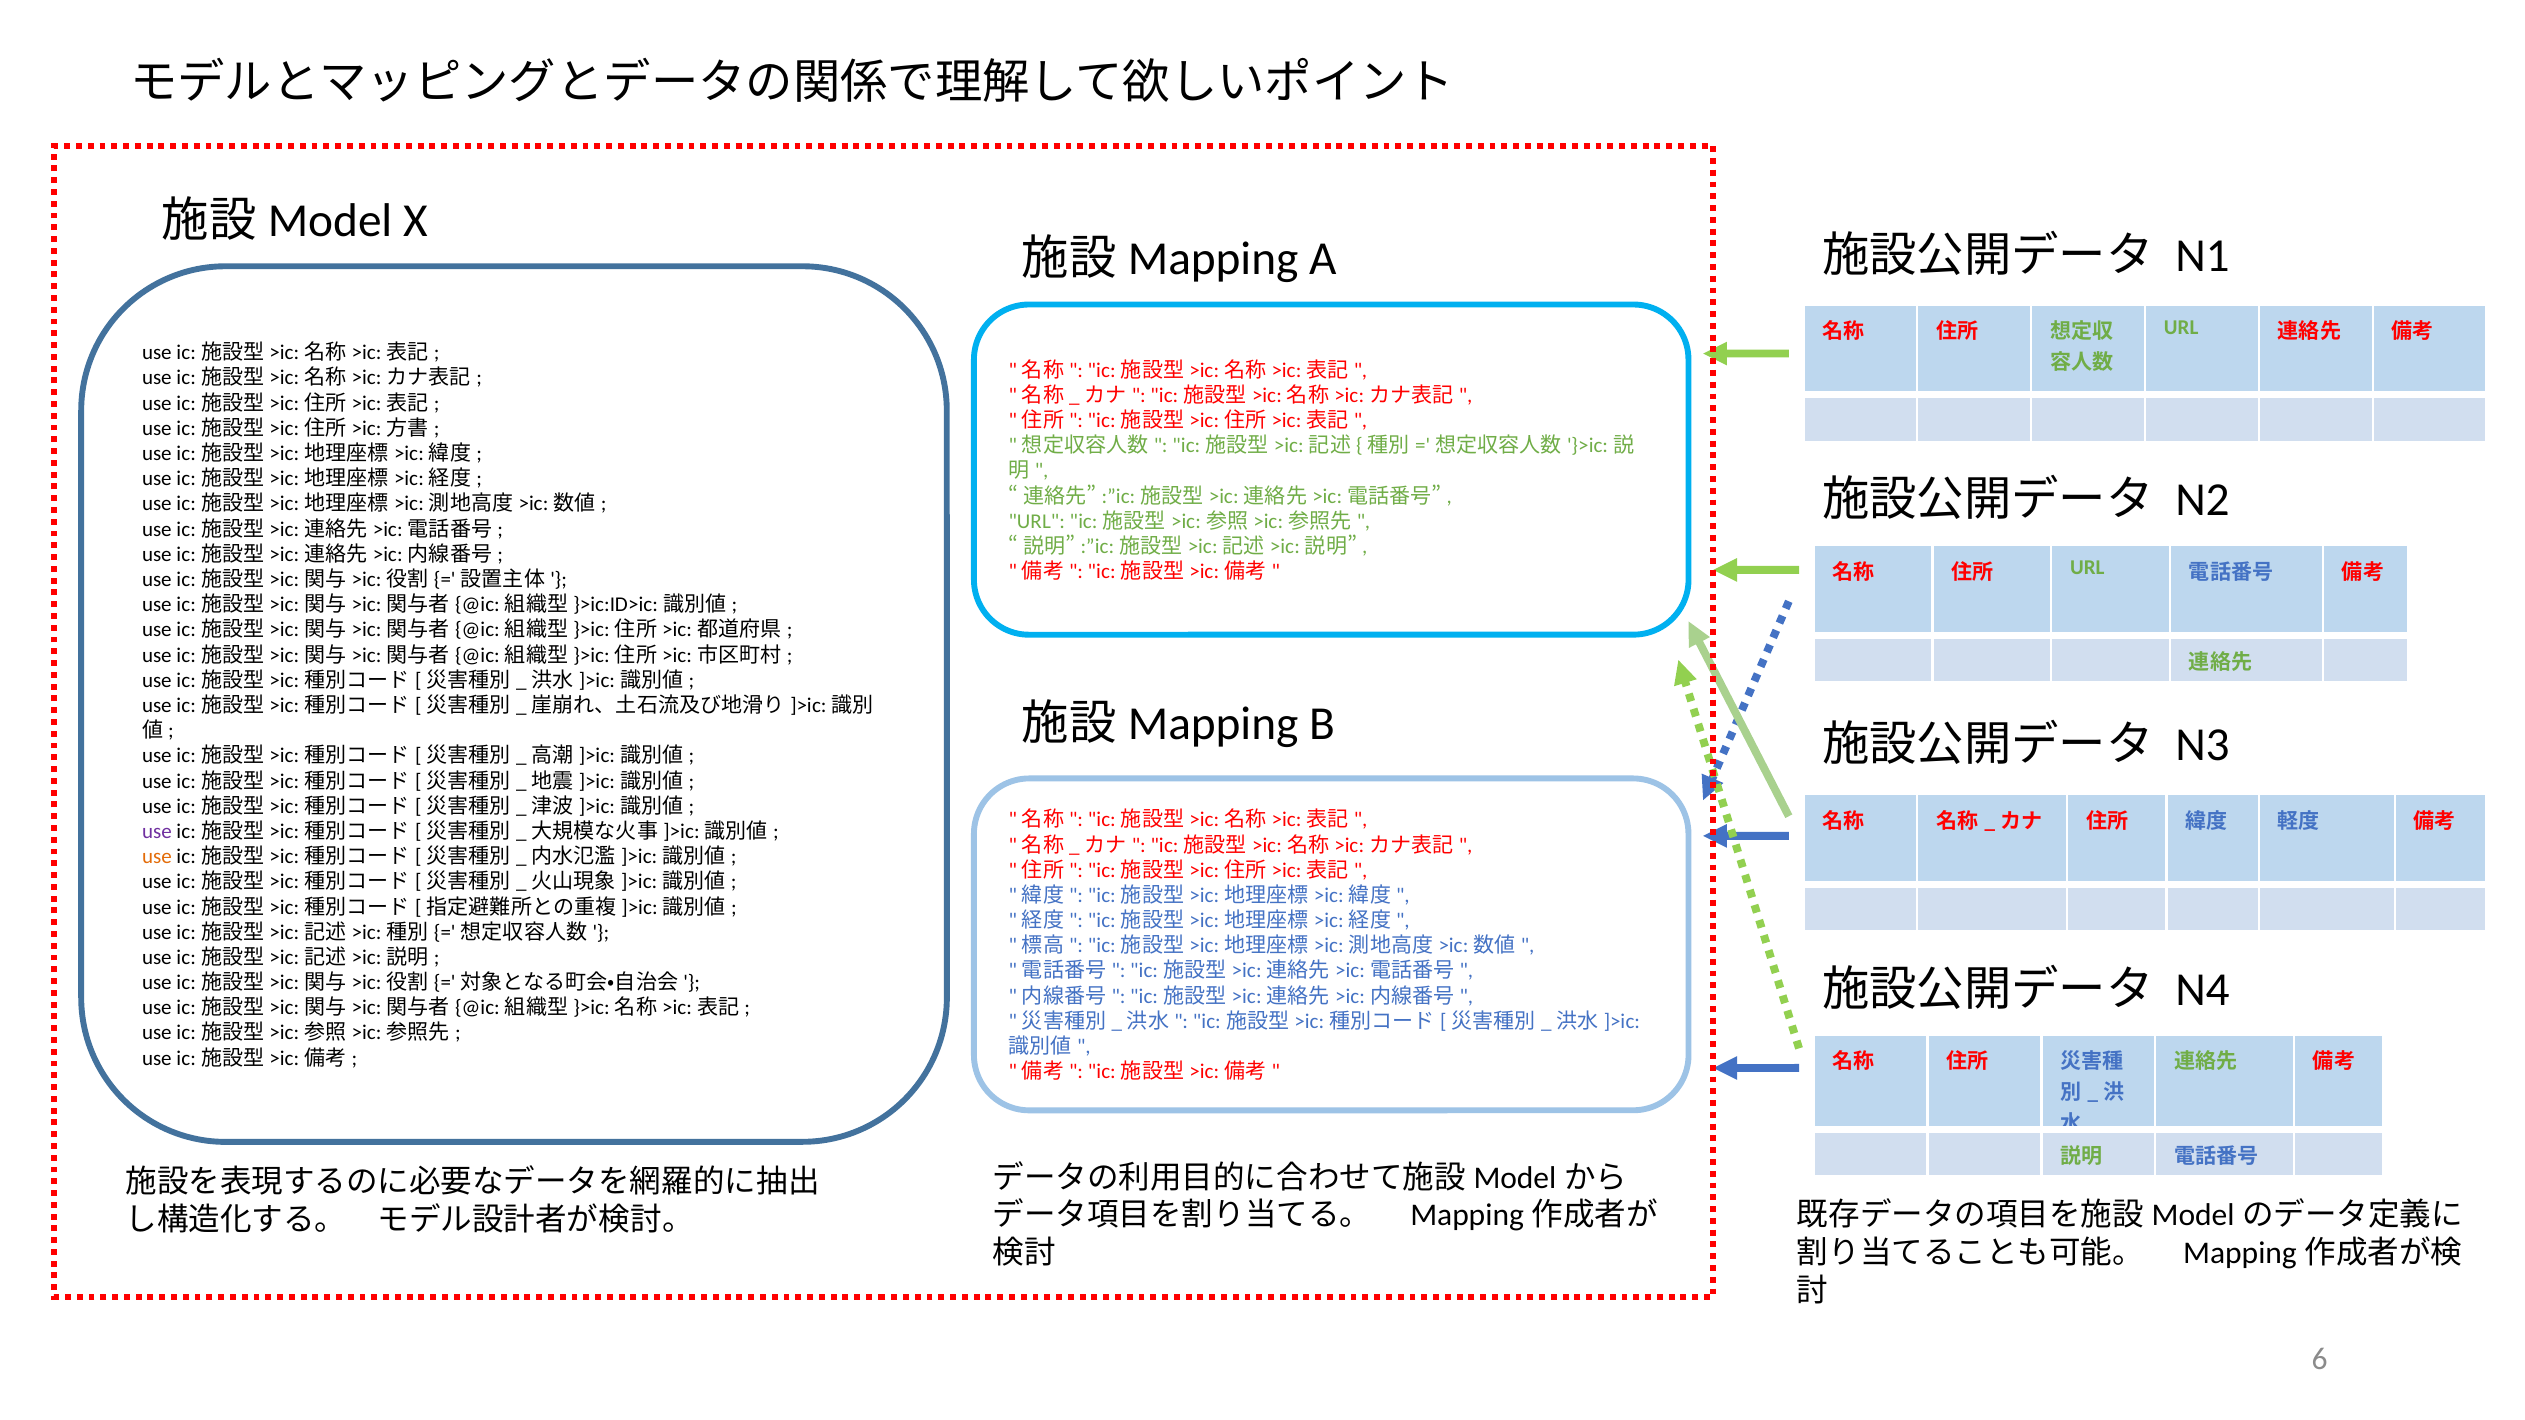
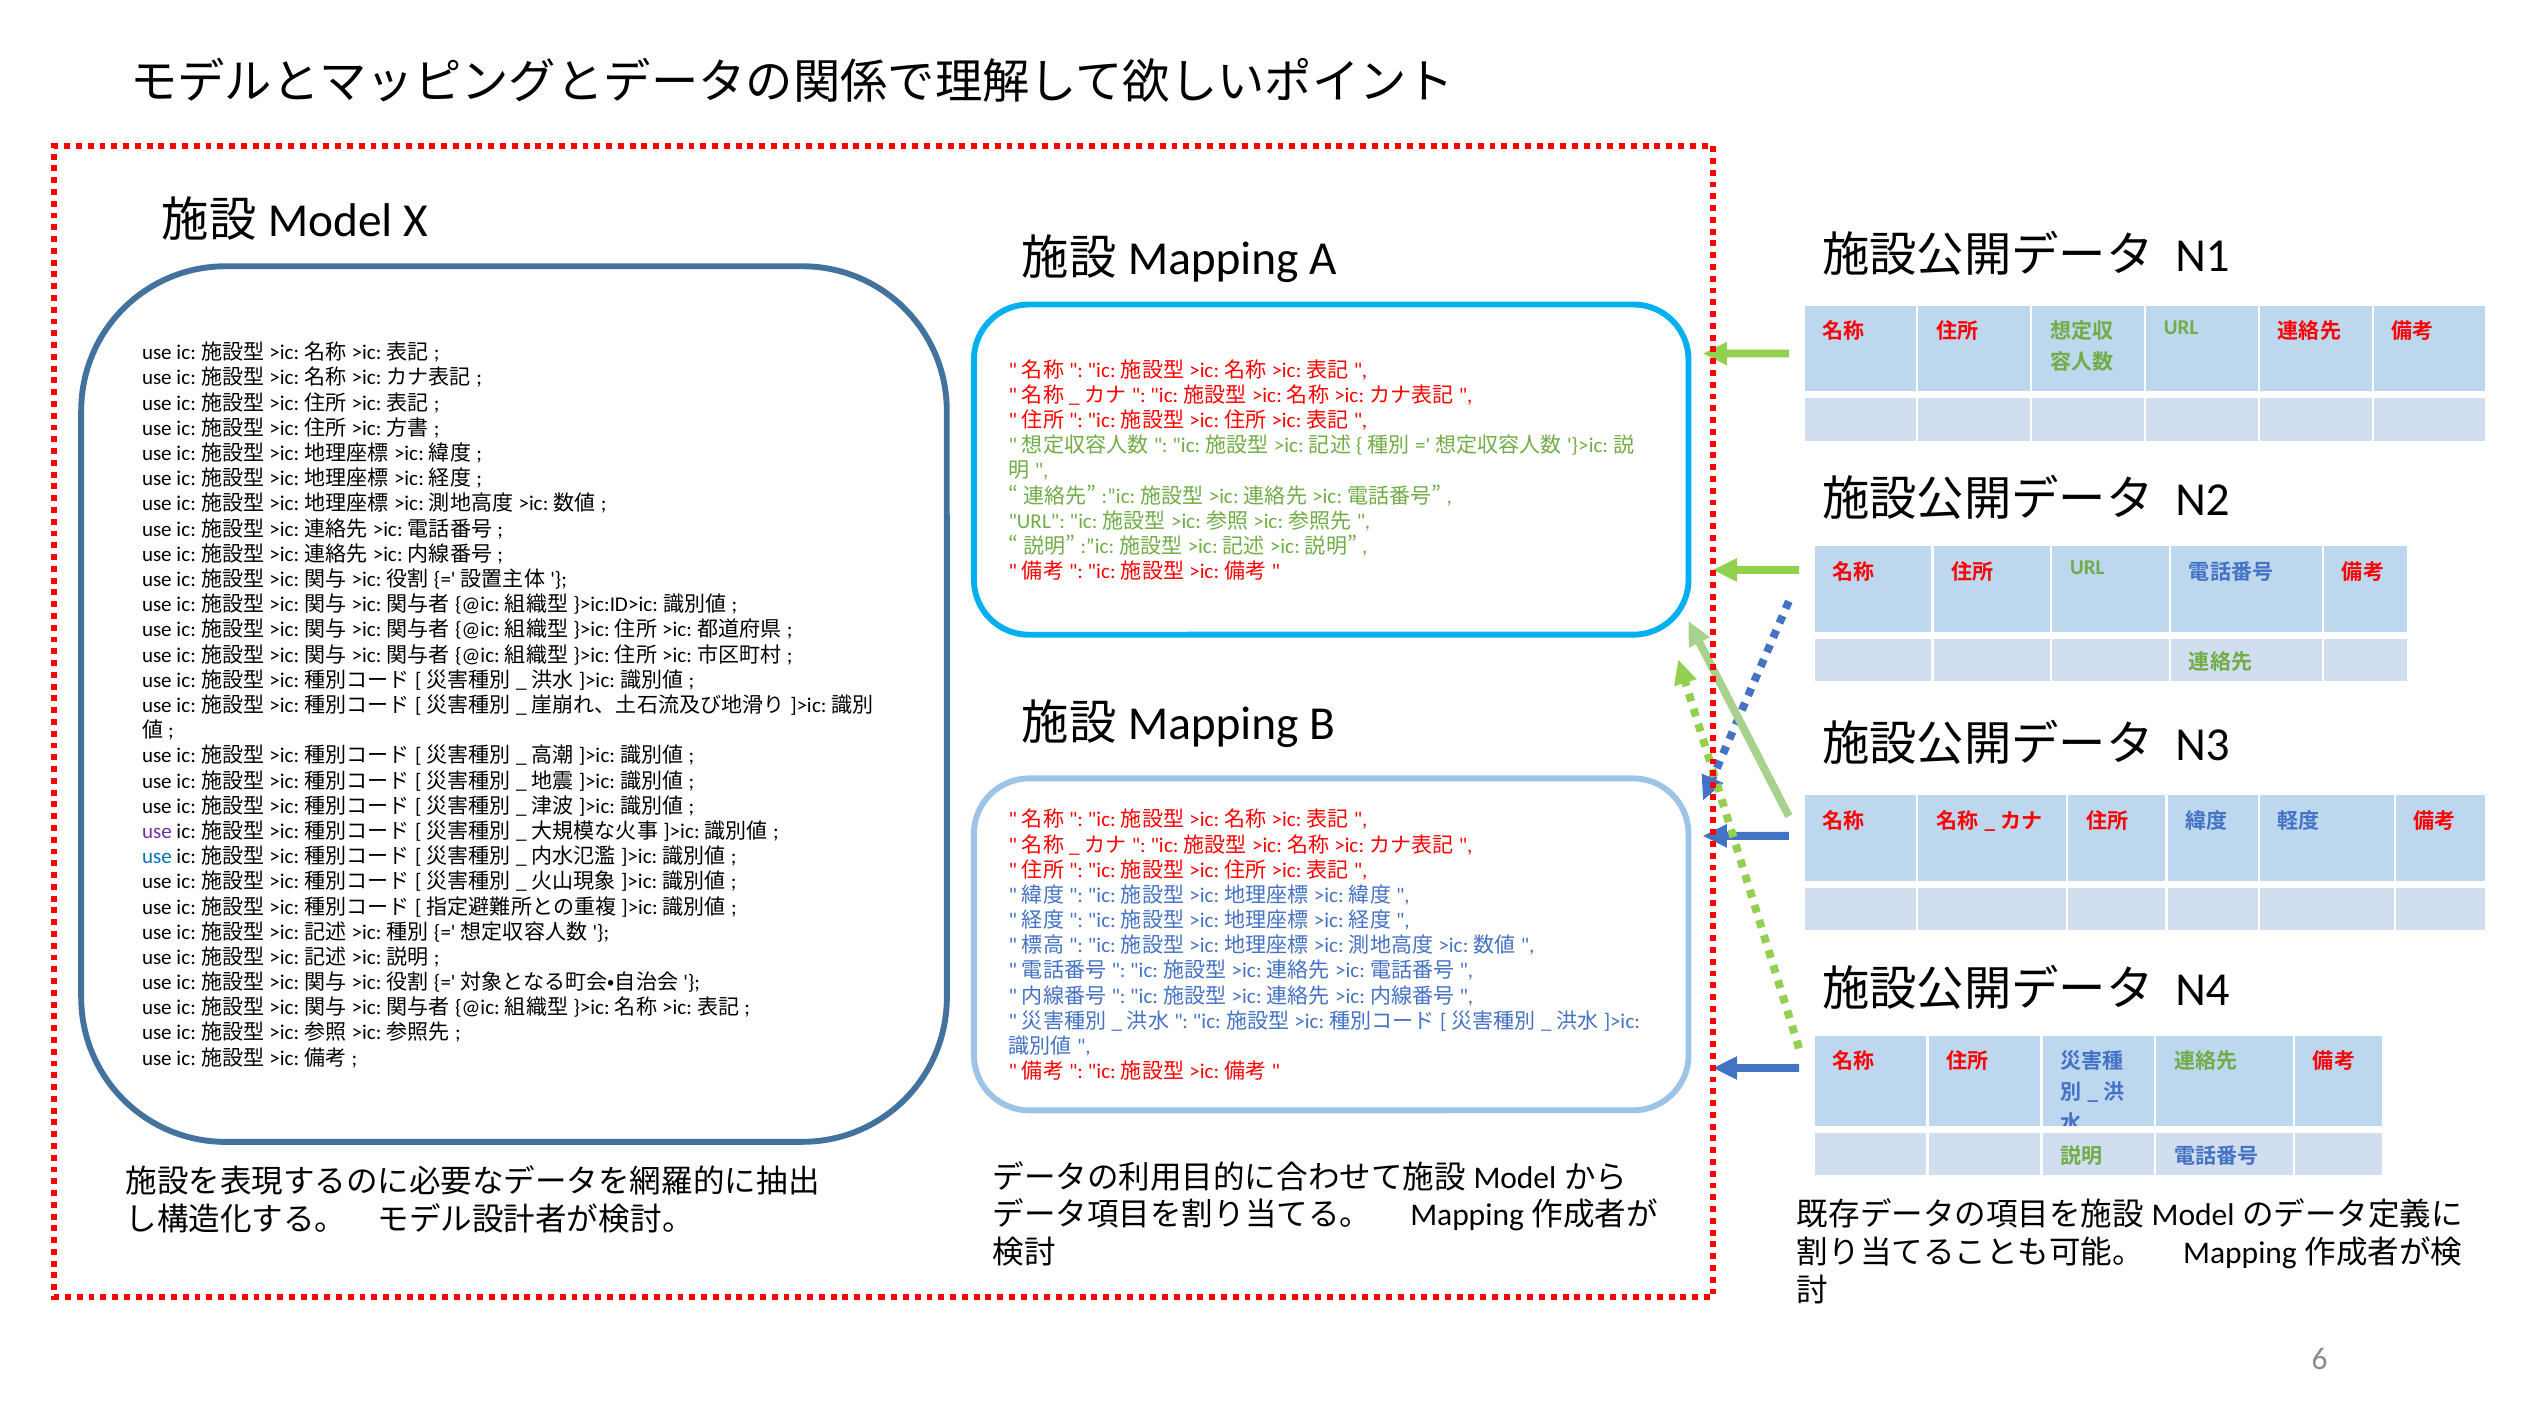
use colour: orange -> blue (157, 857)
